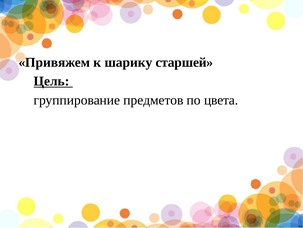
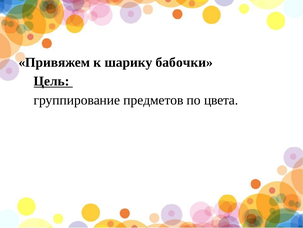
старшей: старшей -> бабочки (184, 62)
